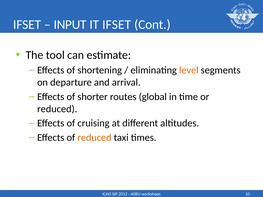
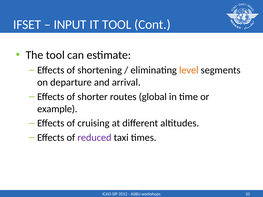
IT IFSET: IFSET -> TOOL (117, 25)
reduced: reduced -> example (57, 109)
reduced colour: orange -> purple (94, 138)
